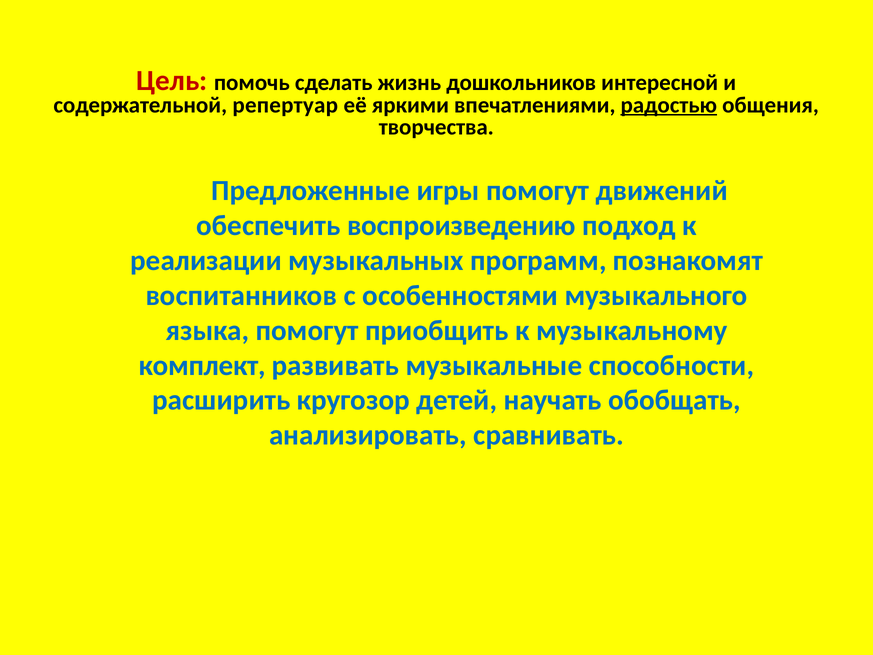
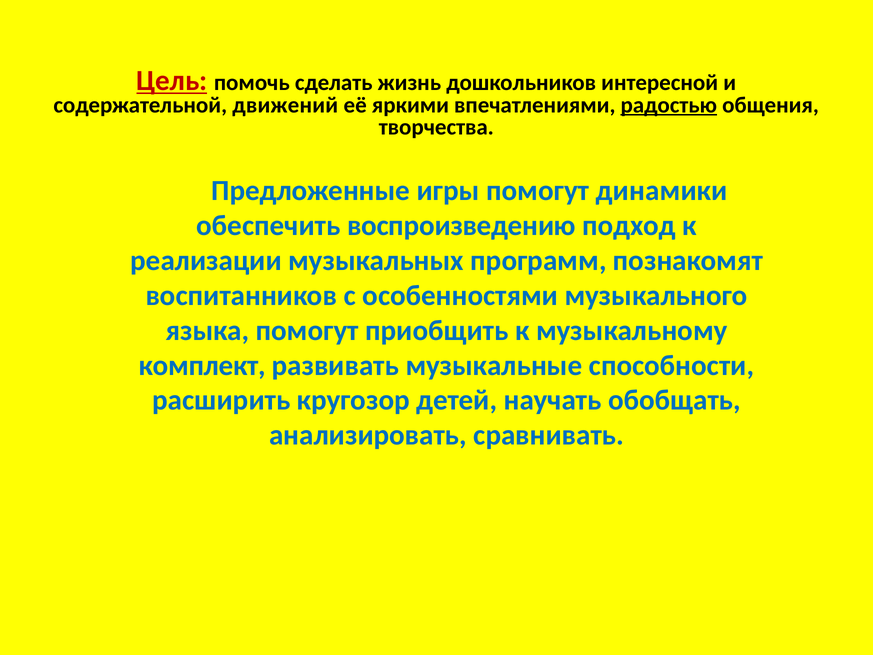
Цель underline: none -> present (172, 81)
репертуар: репертуар -> движений (285, 105)
движений: движений -> динамики (662, 191)
